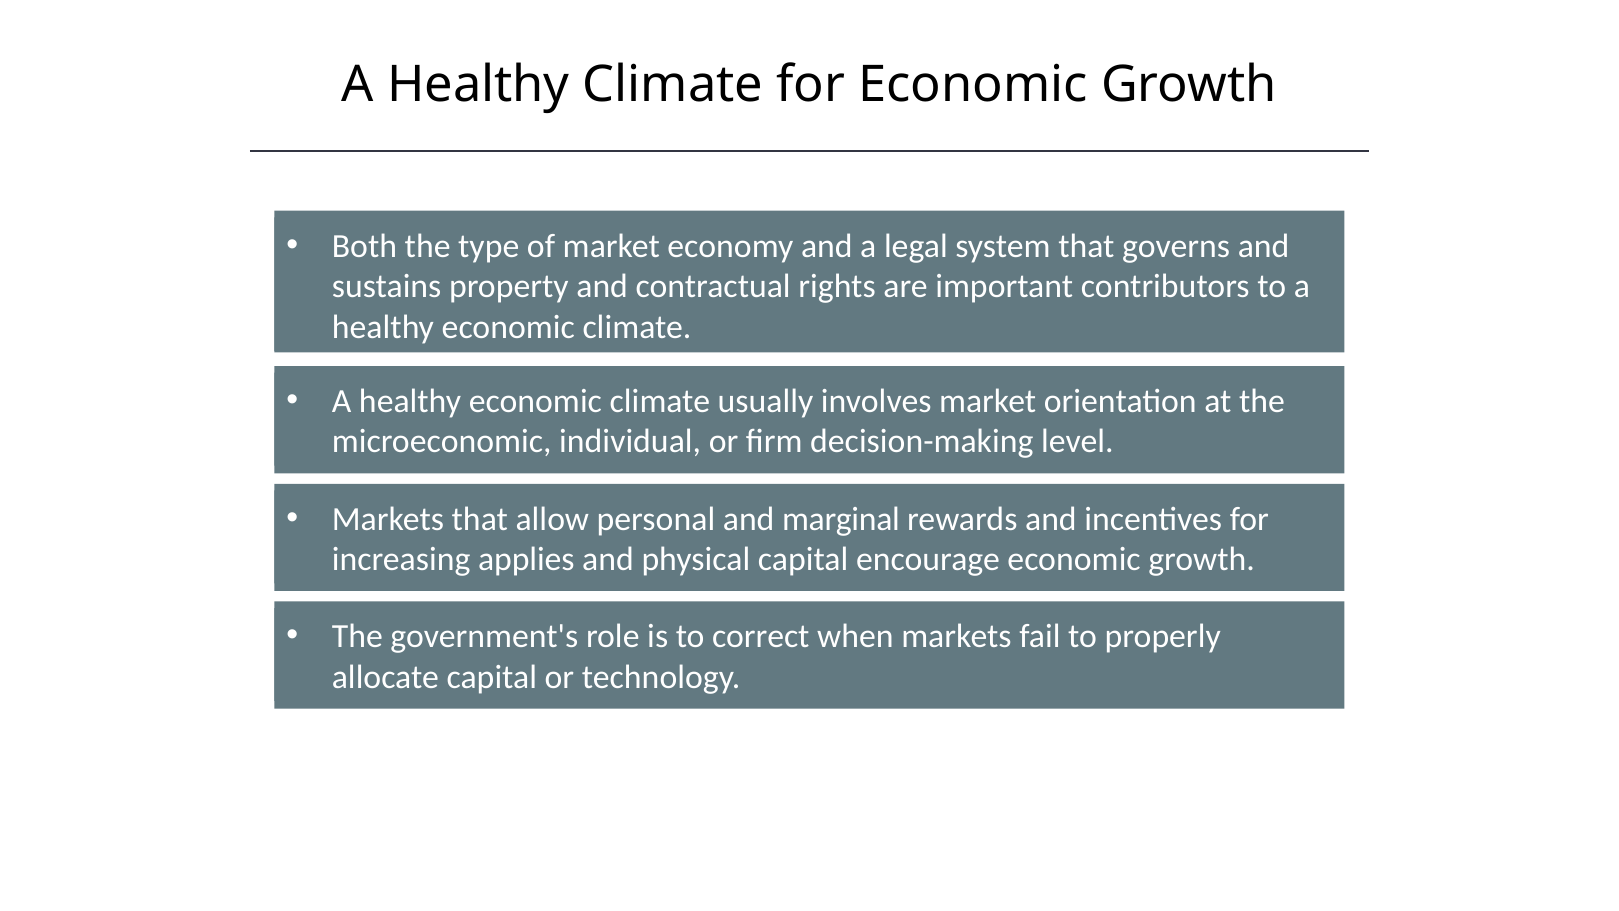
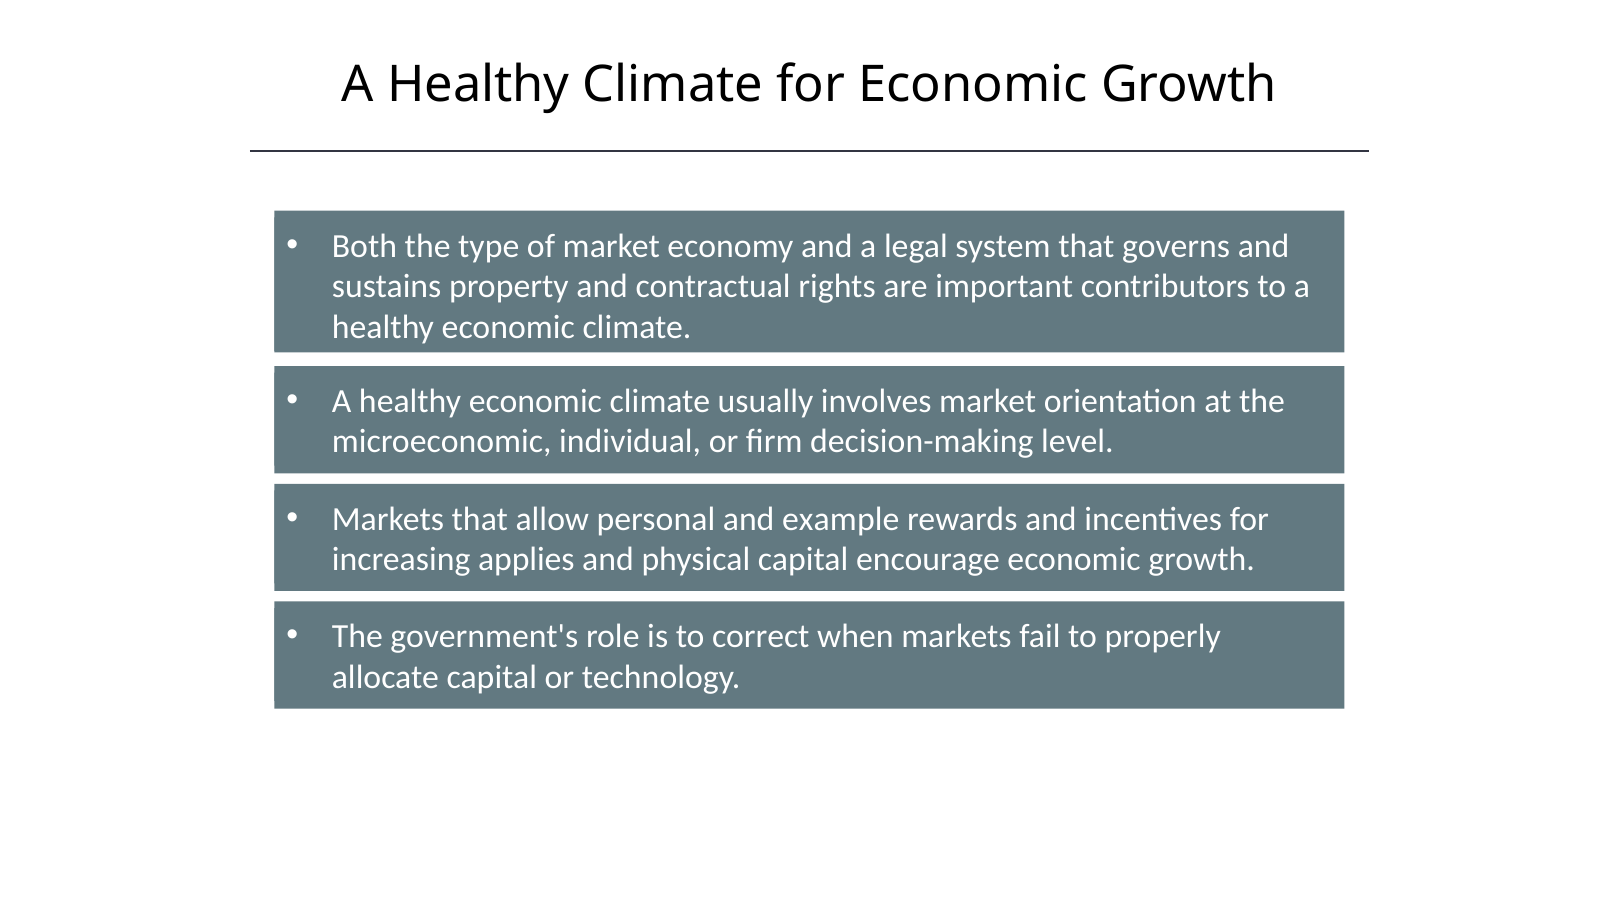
marginal: marginal -> example (841, 519)
